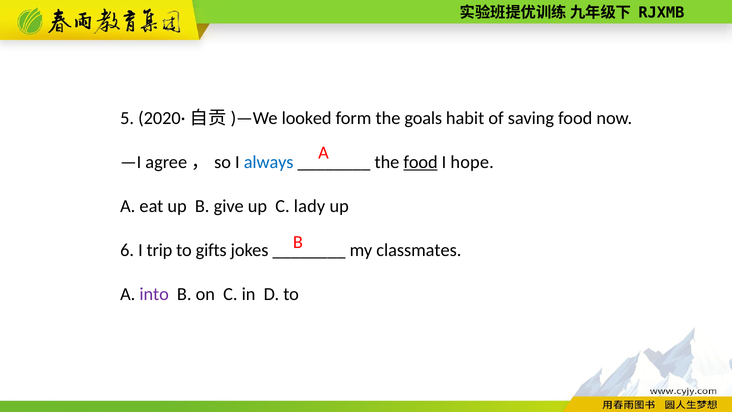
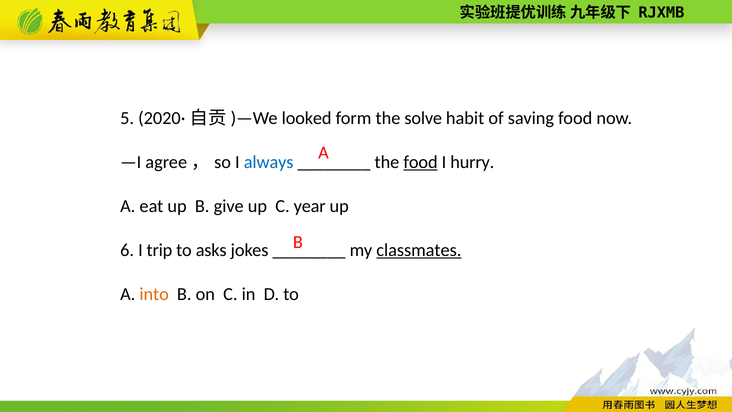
goals: goals -> solve (423, 118)
hope: hope -> hurry (472, 162)
lady: lady -> year (310, 206)
gifts: gifts -> asks (211, 250)
classmates underline: none -> present (419, 250)
into colour: purple -> orange (154, 294)
